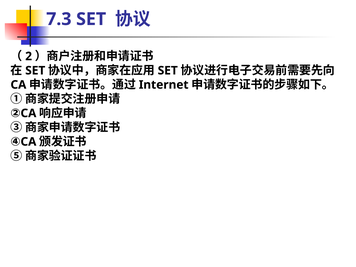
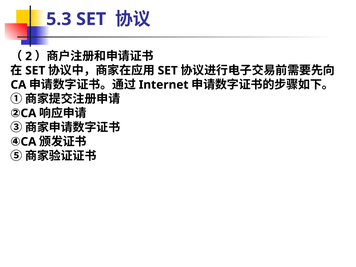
7.3: 7.3 -> 5.3 (59, 19)
